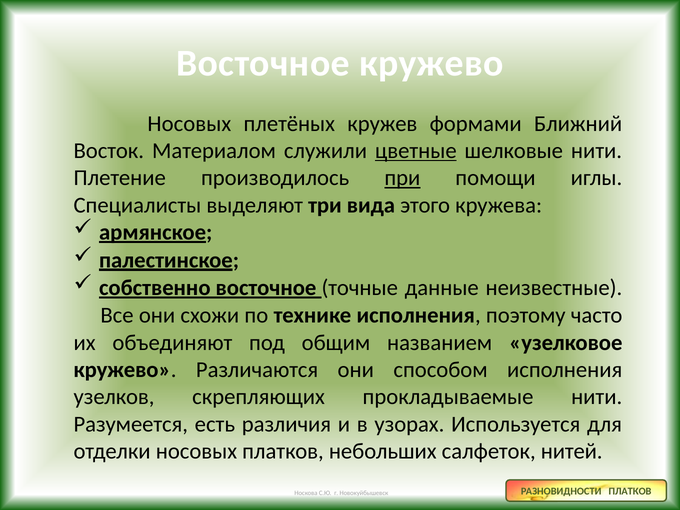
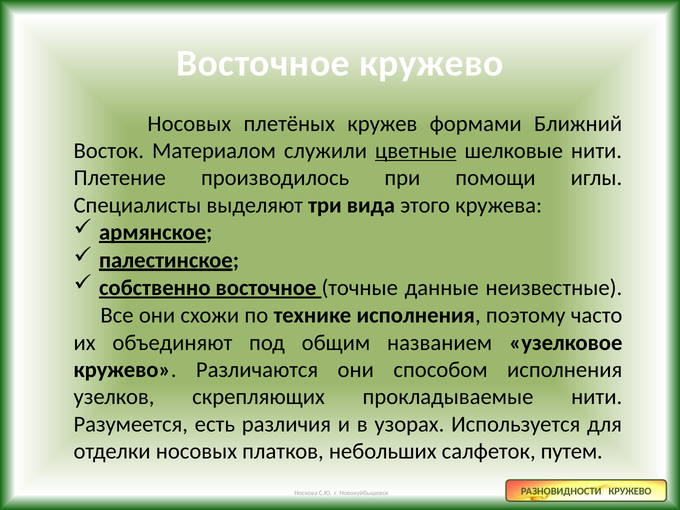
при underline: present -> none (402, 178)
нитей: нитей -> путем (572, 451)
РАЗНОВИДНОСТИ ПЛАТКОВ: ПЛАТКОВ -> КРУЖЕВО (630, 491)
